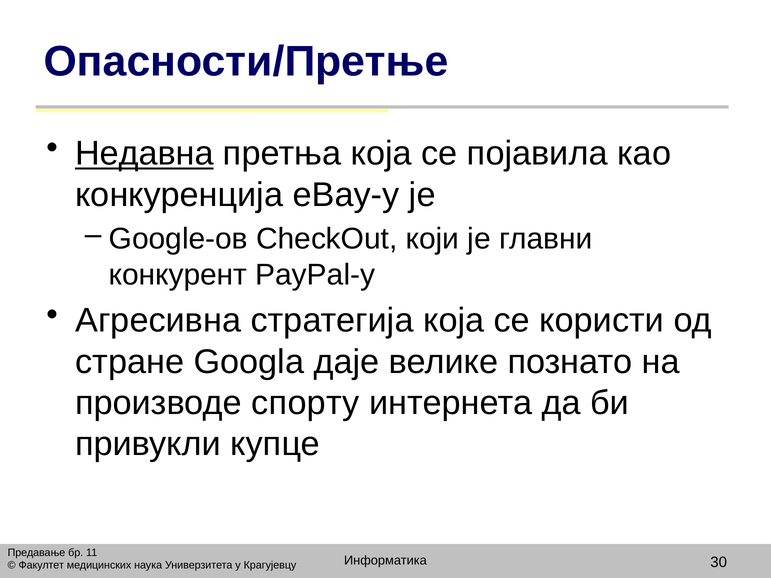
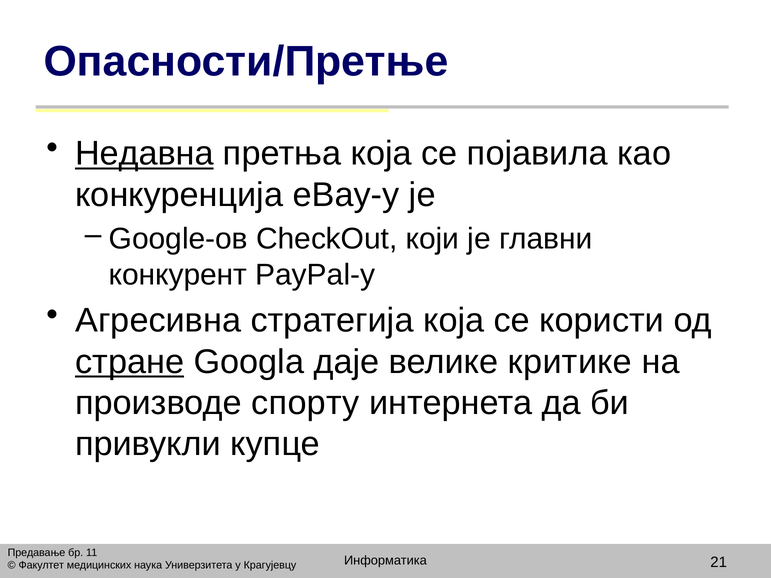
стране underline: none -> present (130, 362)
познато: познато -> критике (570, 362)
30: 30 -> 21 (719, 562)
